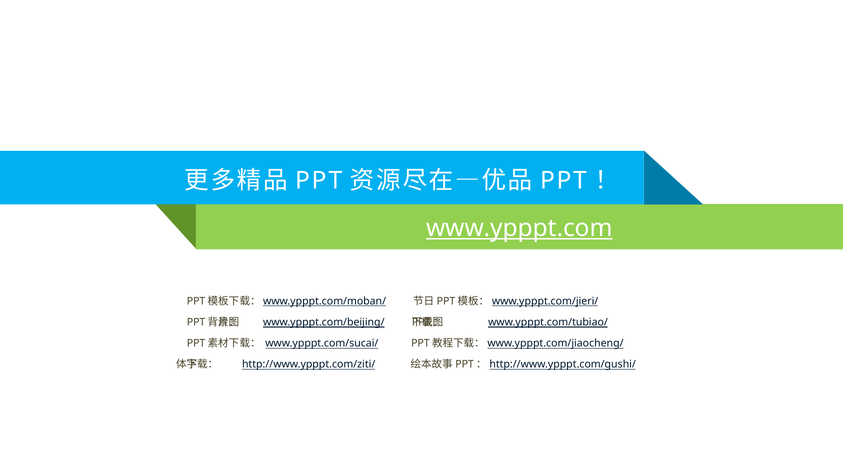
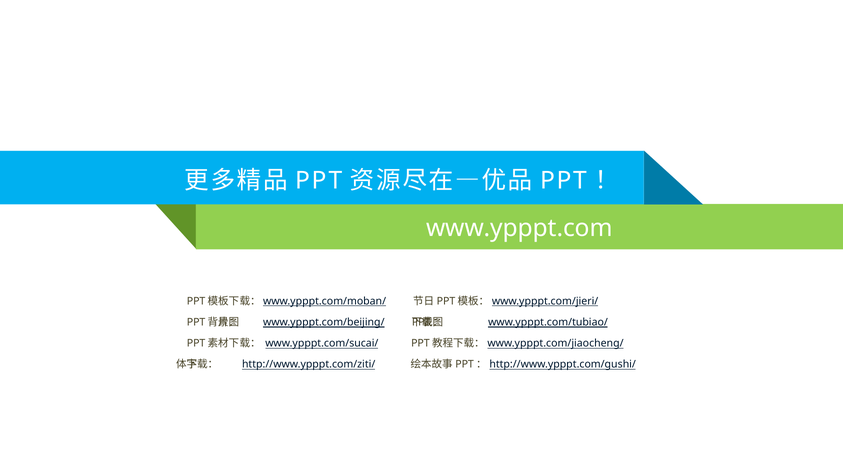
www.ypppt.com underline: present -> none (519, 228)
